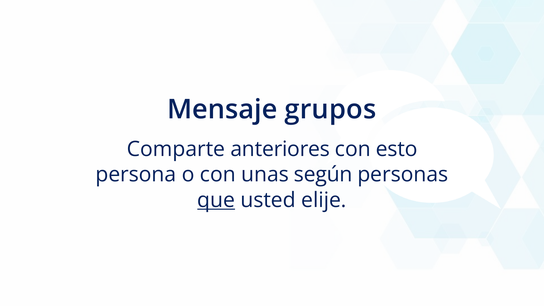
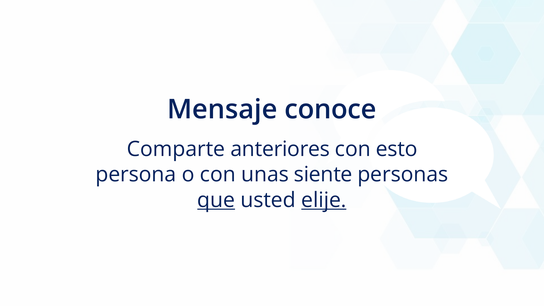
grupos: grupos -> conoce (331, 109)
según: según -> siente (323, 175)
elije underline: none -> present (324, 200)
